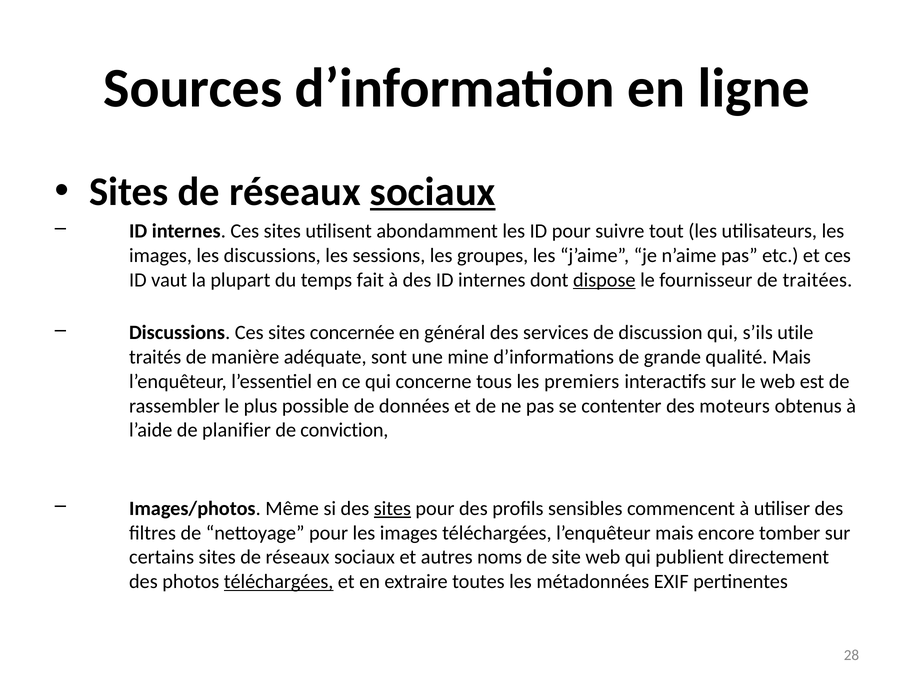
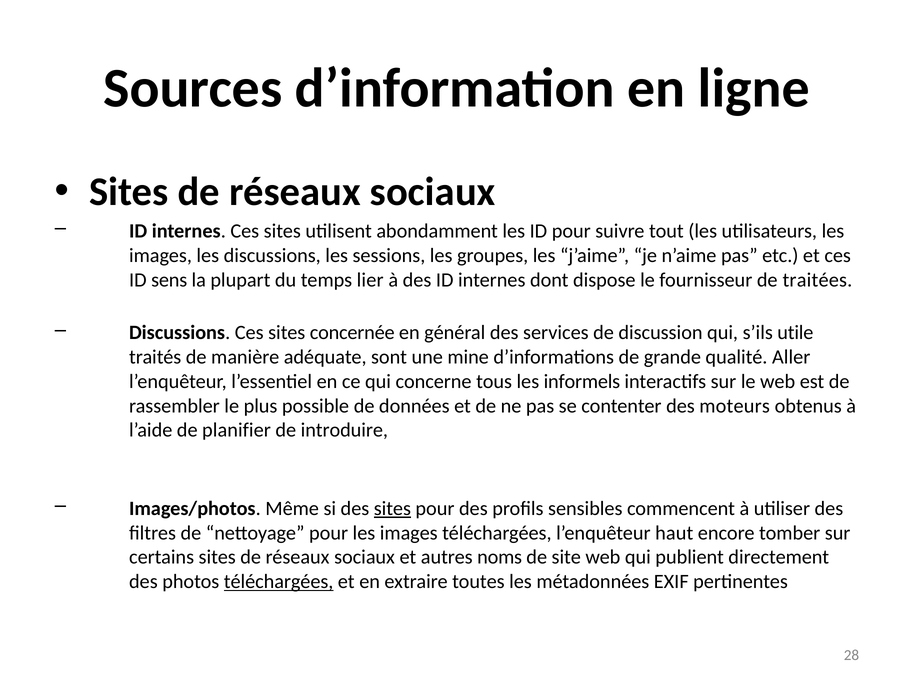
sociaux underline: present -> none (433, 192)
vaut: vaut -> sens (169, 280)
fait: fait -> lier (370, 280)
dispose underline: present -> none (604, 280)
qualité Mais: Mais -> Aller (791, 357)
premiers: premiers -> informels (582, 381)
conviction: conviction -> introduire (344, 430)
l’enquêteur mais: mais -> haut (674, 532)
